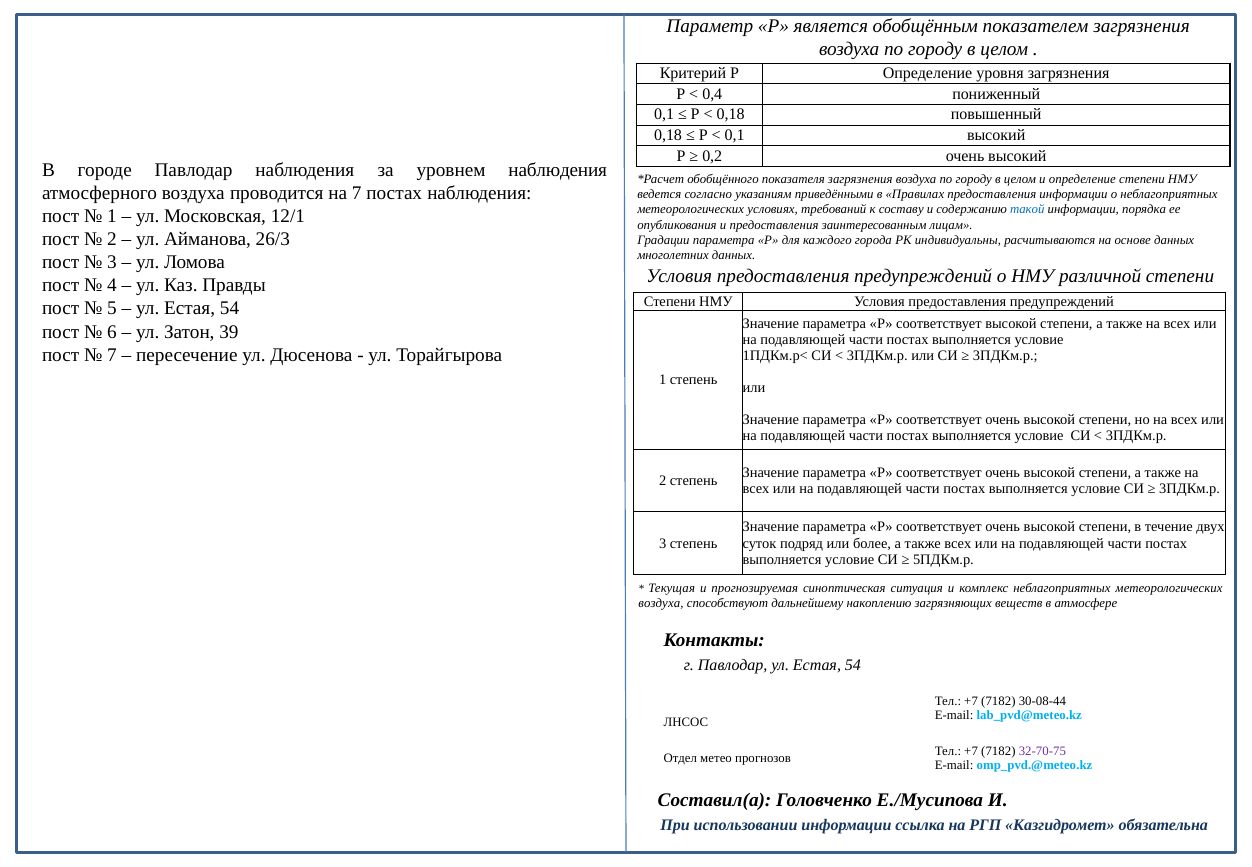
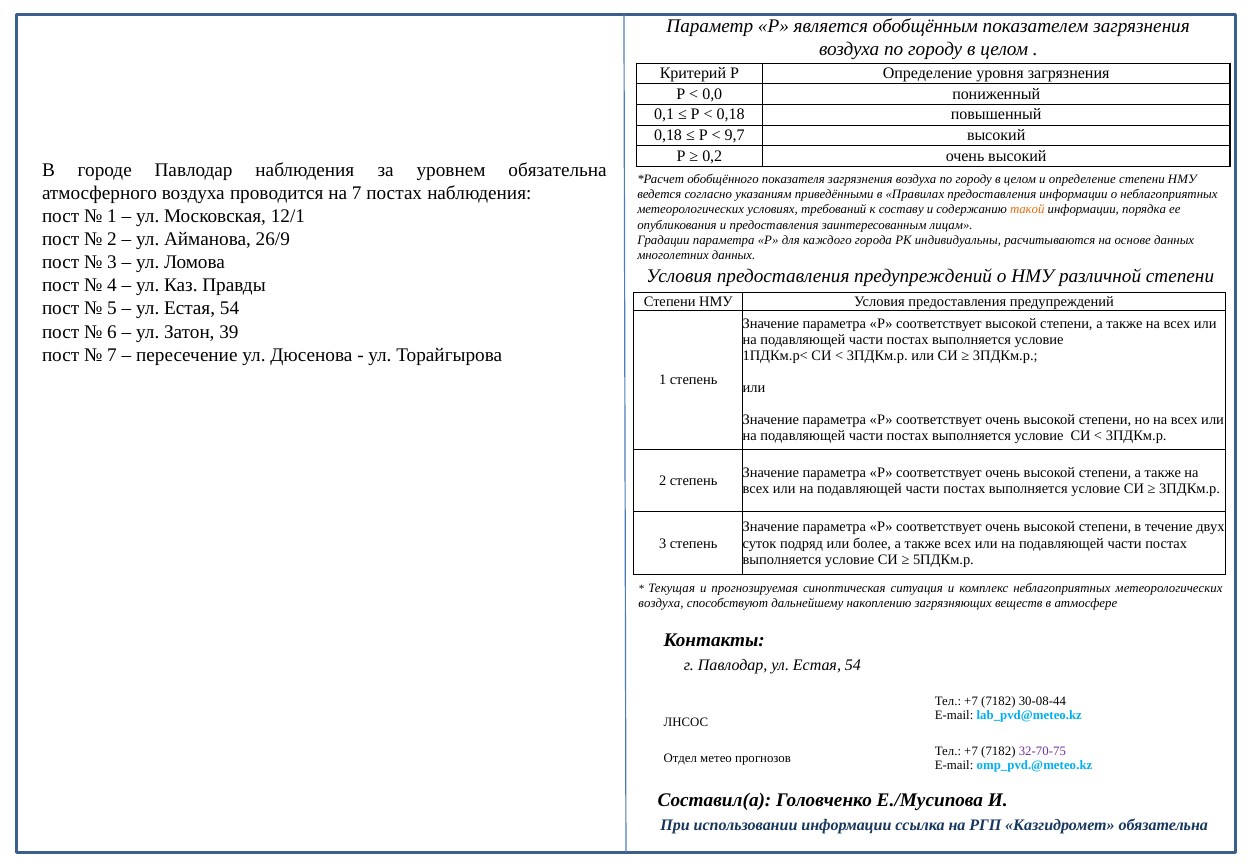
0,4: 0,4 -> 0,0 (712, 94)
0,1: 0,1 -> 9,7 (735, 135)
уровнем наблюдения: наблюдения -> обязательна (558, 170)
такой colour: blue -> orange (1027, 209)
26/3: 26/3 -> 26/9 (273, 239)
